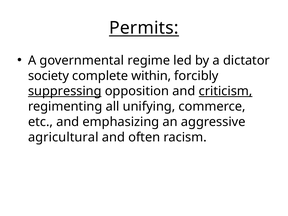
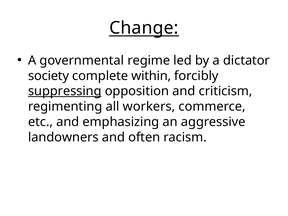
Permits: Permits -> Change (144, 28)
criticism underline: present -> none (226, 91)
unifying: unifying -> workers (149, 107)
agricultural: agricultural -> landowners (63, 137)
